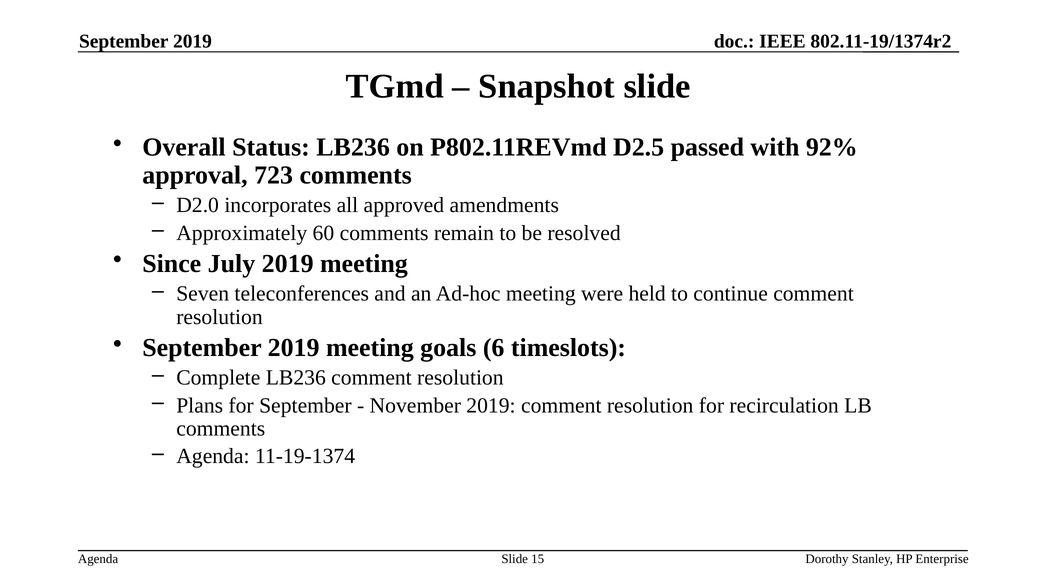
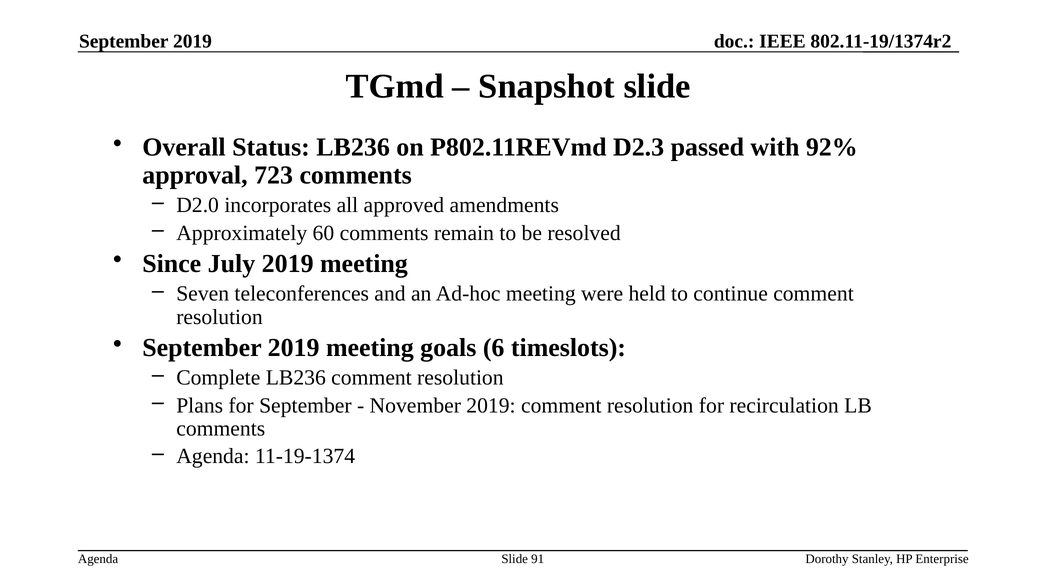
D2.5: D2.5 -> D2.3 (639, 147)
15: 15 -> 91 (538, 559)
